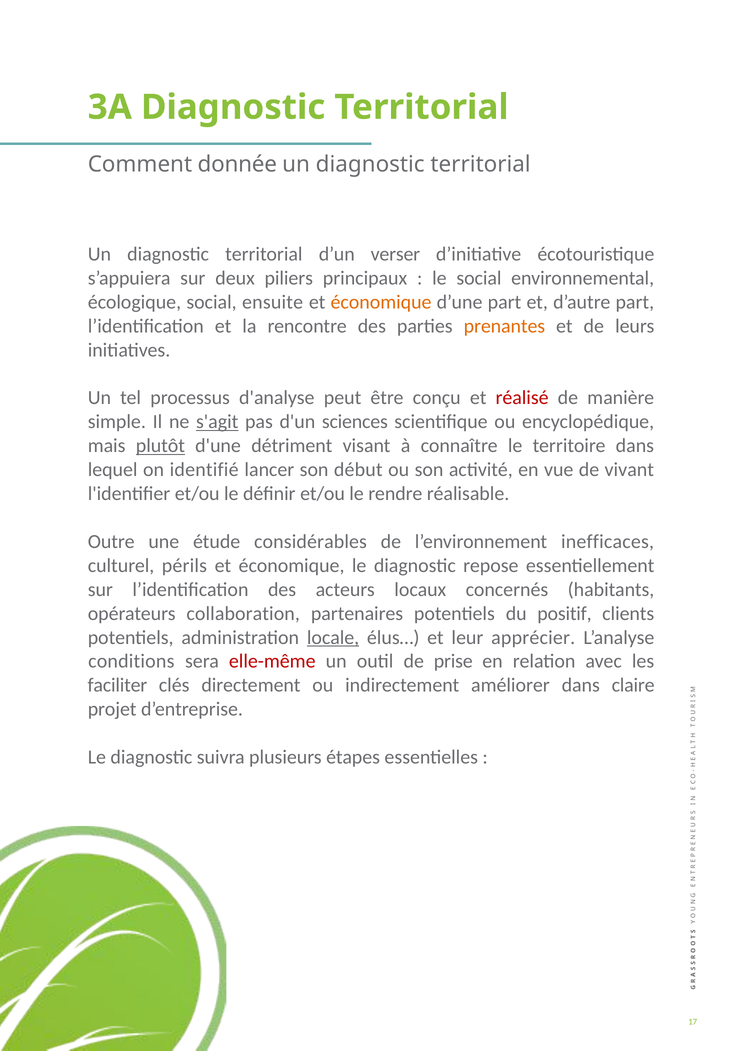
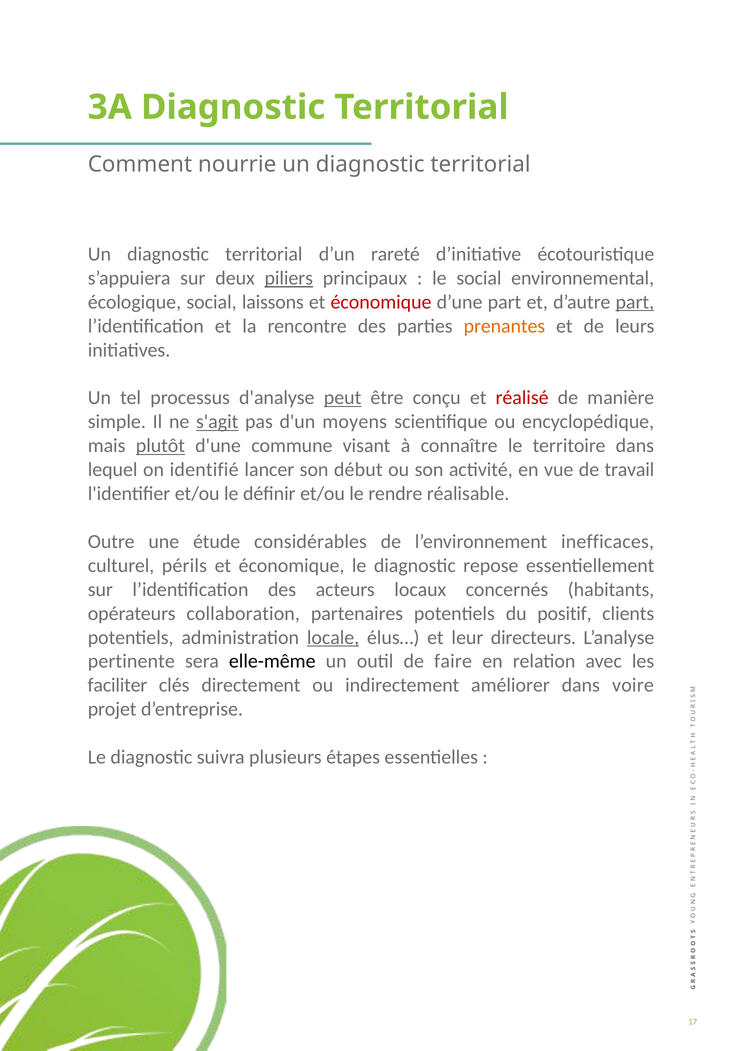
donnée: donnée -> nourrie (237, 165)
verser: verser -> rareté (395, 254)
piliers underline: none -> present (289, 278)
ensuite: ensuite -> laissons (273, 302)
économique colour: orange -> red (381, 302)
part underline: none -> present (635, 302)
peut underline: none -> present (343, 398)
sciences: sciences -> moyens (355, 422)
détriment: détriment -> commune (292, 446)
vivant: vivant -> travail (629, 470)
apprécier: apprécier -> directeurs (533, 637)
conditions: conditions -> pertinente (131, 661)
elle-même colour: red -> black (272, 661)
prise: prise -> faire (453, 661)
claire: claire -> voire (633, 685)
